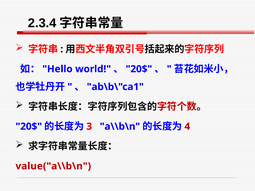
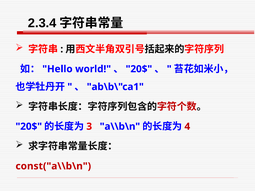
value("a\\b\n: value("a\\b\n -> const("a\\b\n (53, 166)
